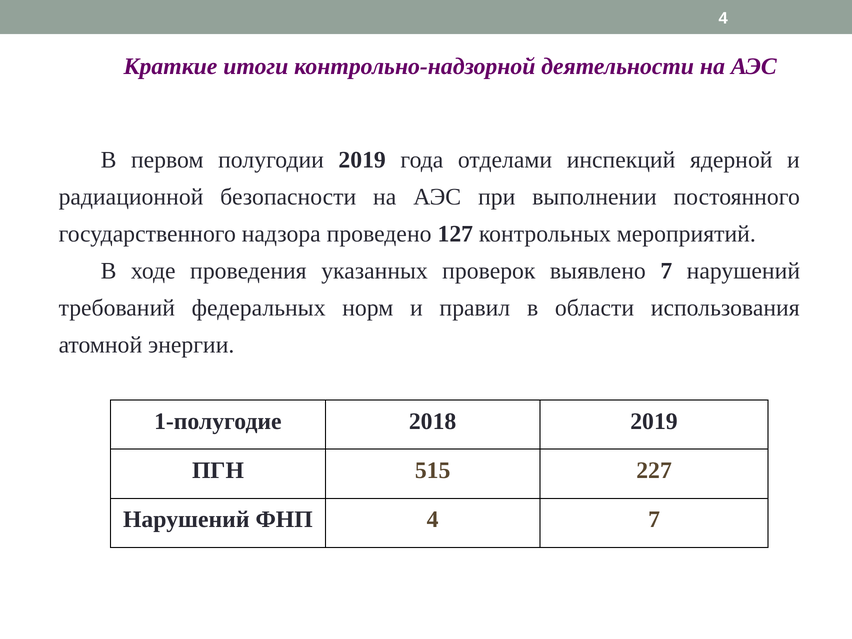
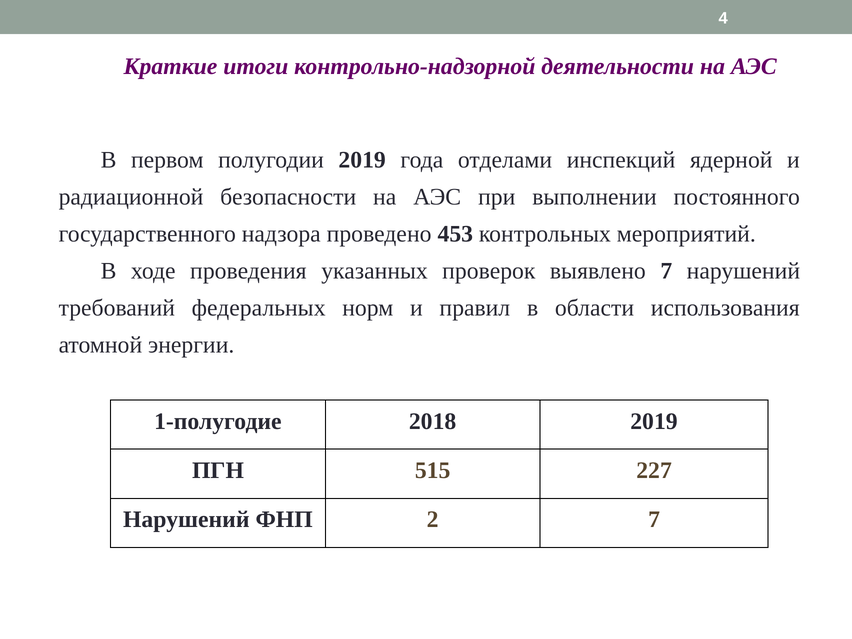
127: 127 -> 453 (455, 234)
ФНП 4: 4 -> 2 (433, 520)
